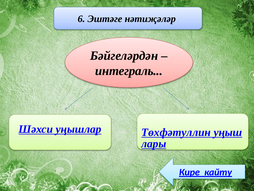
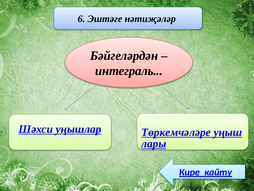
Төхфәтуллин: Төхфәтуллин -> Төркемчәләре (176, 132)
